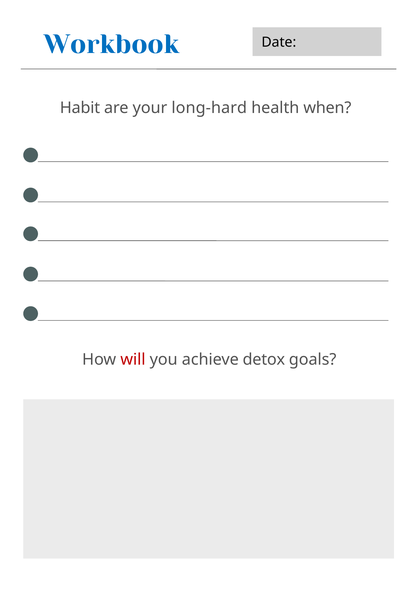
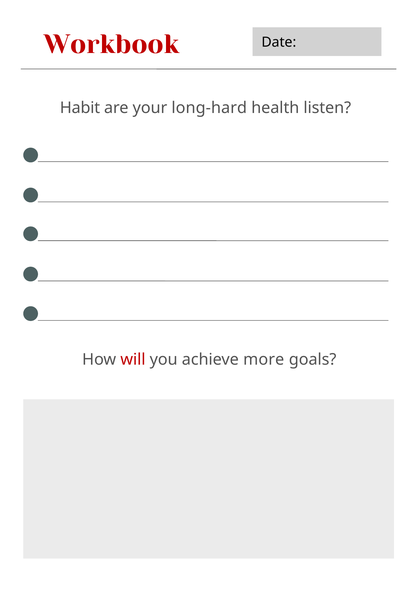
Workbook colour: blue -> red (112, 44)
when: when -> listen (327, 108)
detox: detox -> more (264, 360)
